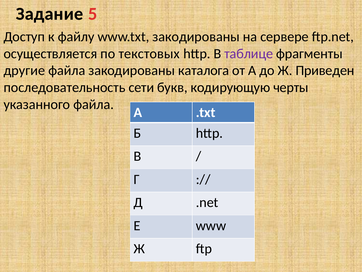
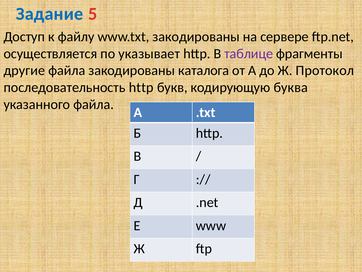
Задание colour: black -> blue (50, 14)
текстовых: текстовых -> указывает (149, 54)
Приведен: Приведен -> Протокол (325, 70)
последовательность сети: сети -> http (141, 87)
черты: черты -> буква (291, 87)
